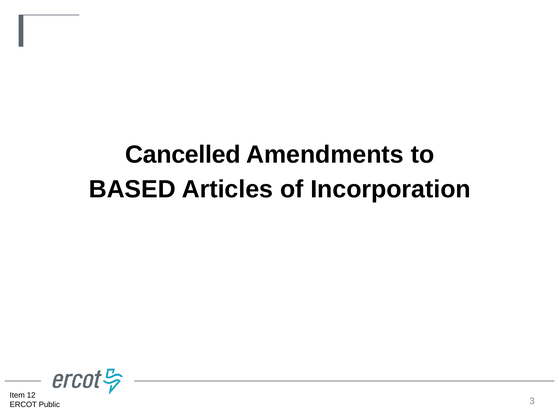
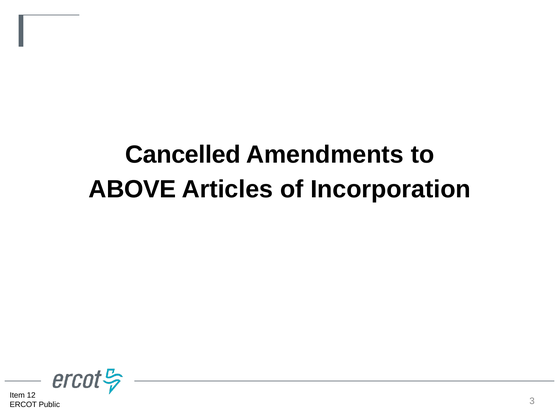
BASED: BASED -> ABOVE (132, 189)
